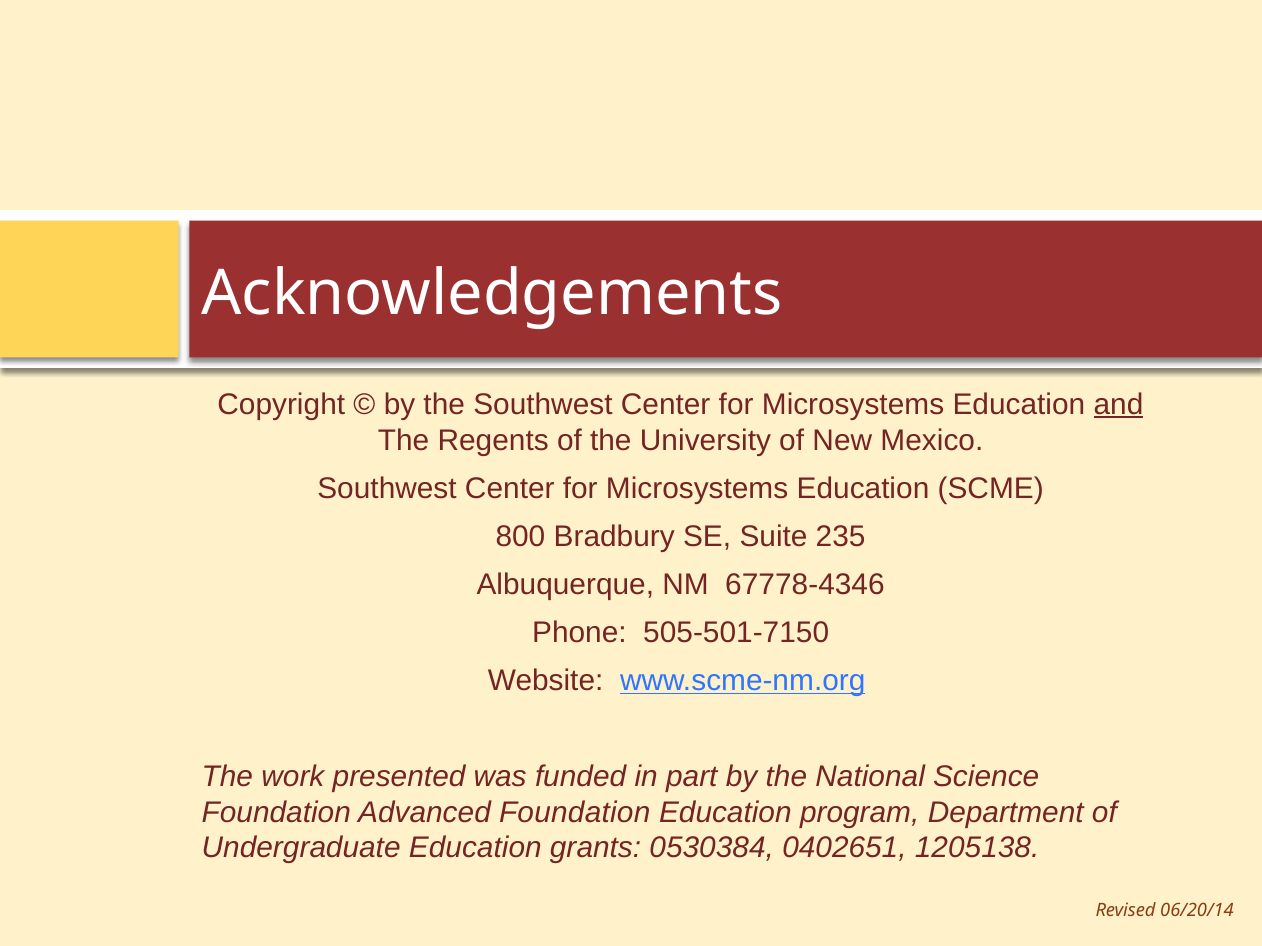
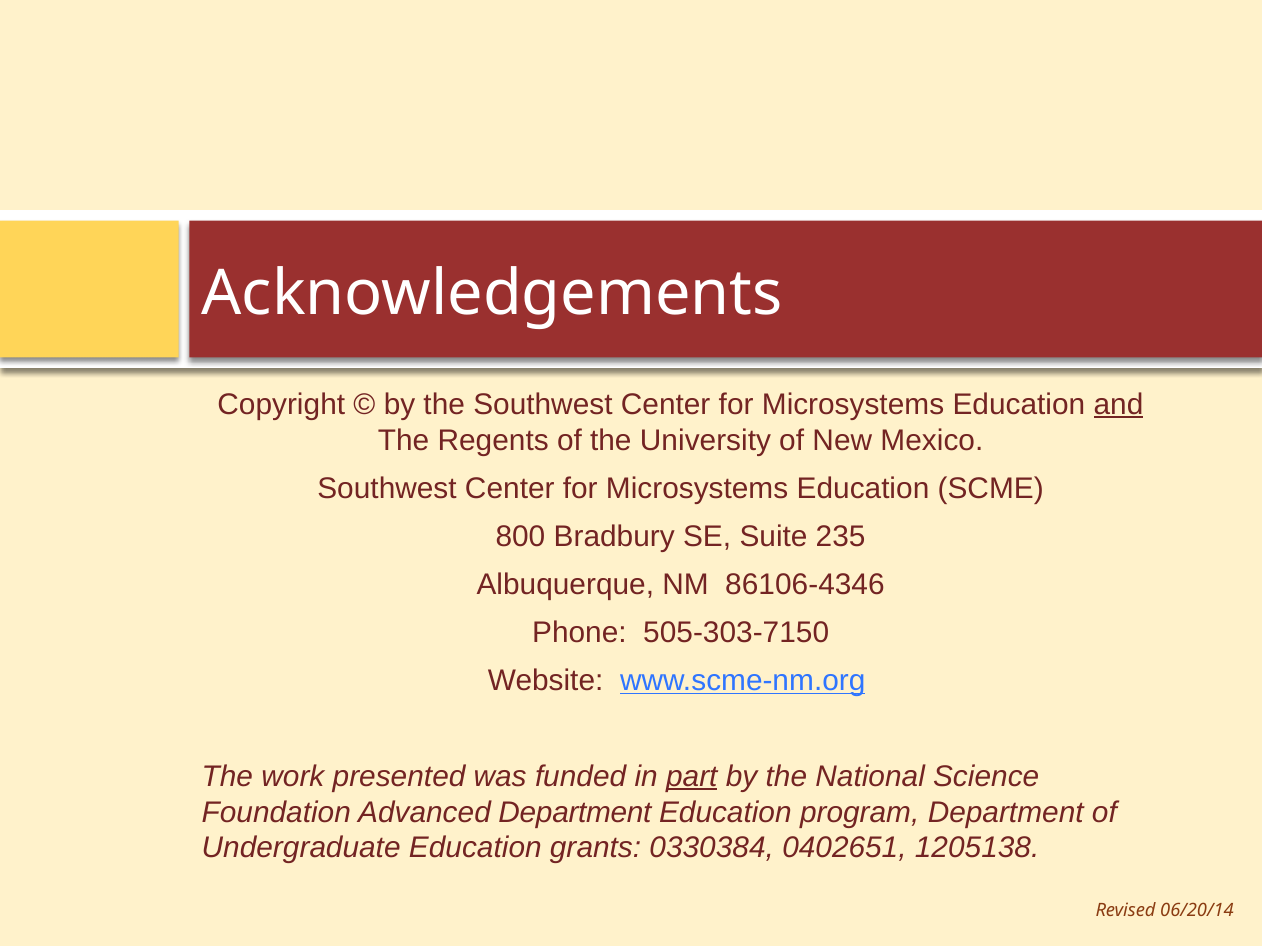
67778-4346: 67778-4346 -> 86106-4346 (805, 585)
505-501-7150: 505-501-7150 -> 505-303-7150 (736, 633)
part underline: none -> present (692, 777)
Advanced Foundation: Foundation -> Department (575, 813)
0530384: 0530384 -> 0330384 (712, 848)
